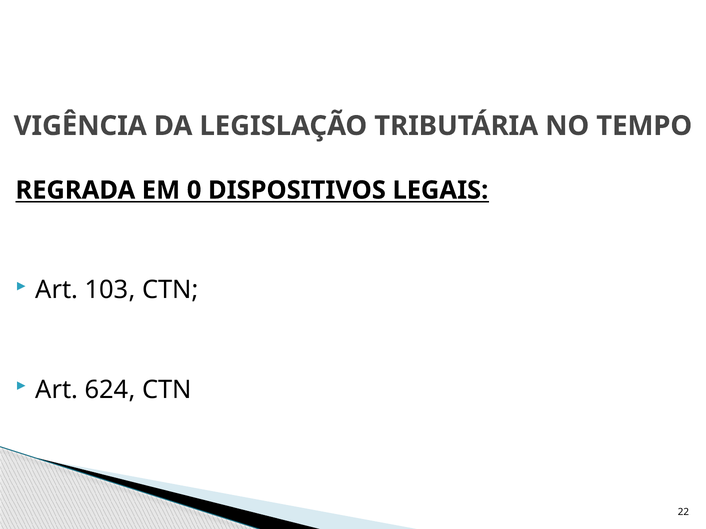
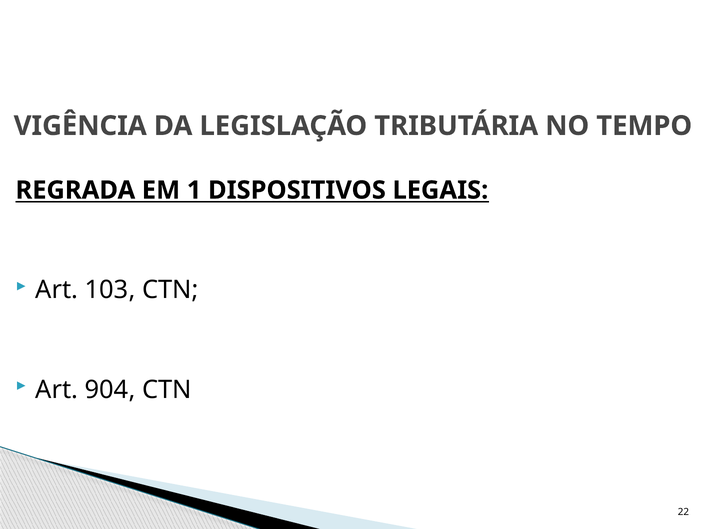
0: 0 -> 1 (194, 190)
624: 624 -> 904 (110, 390)
